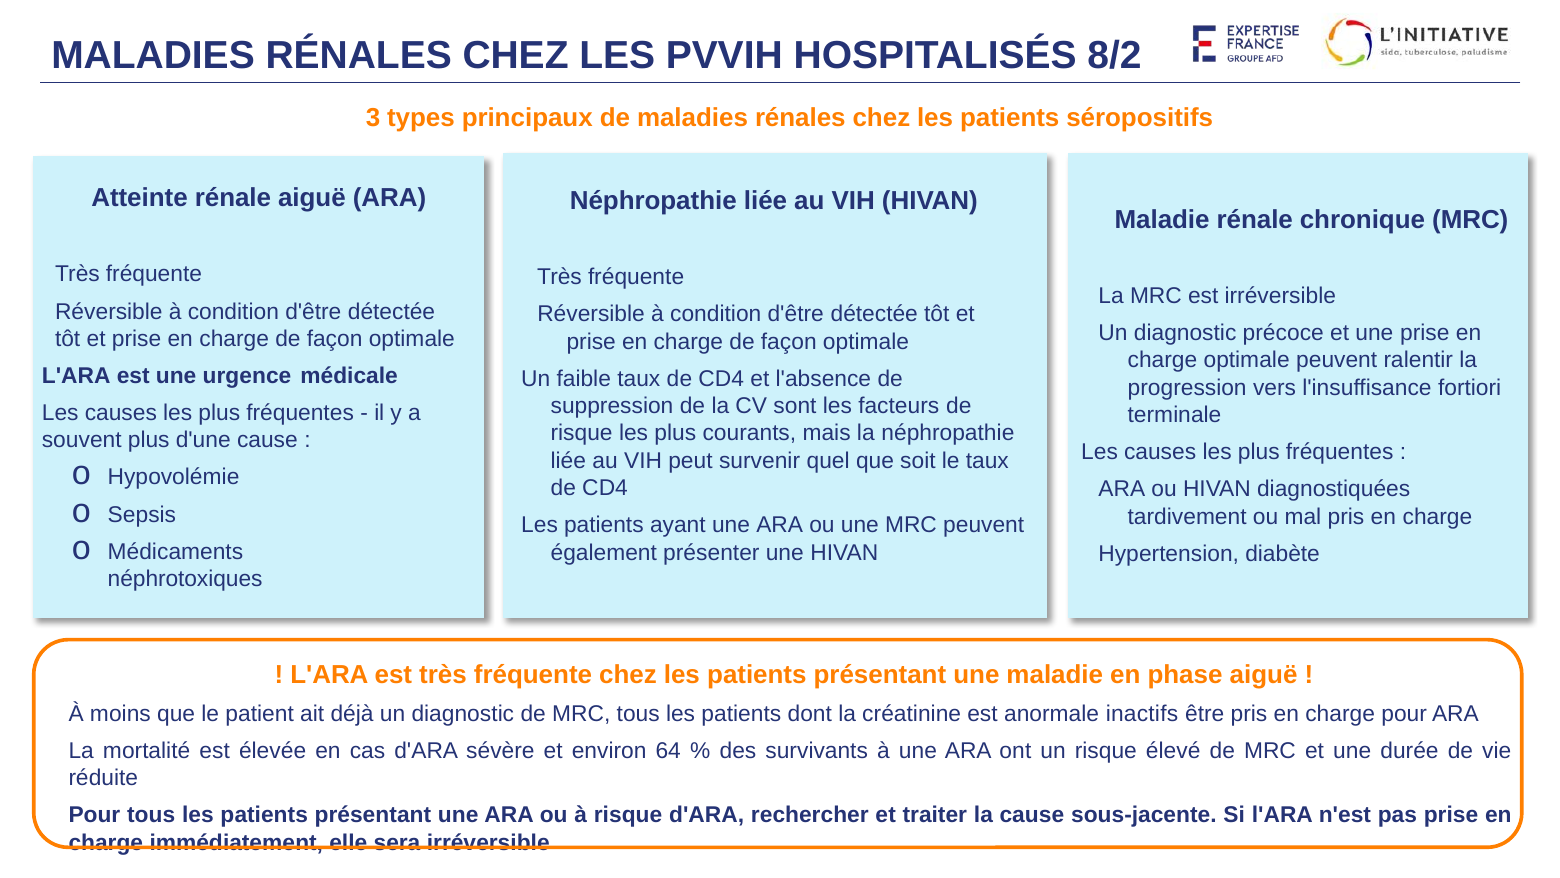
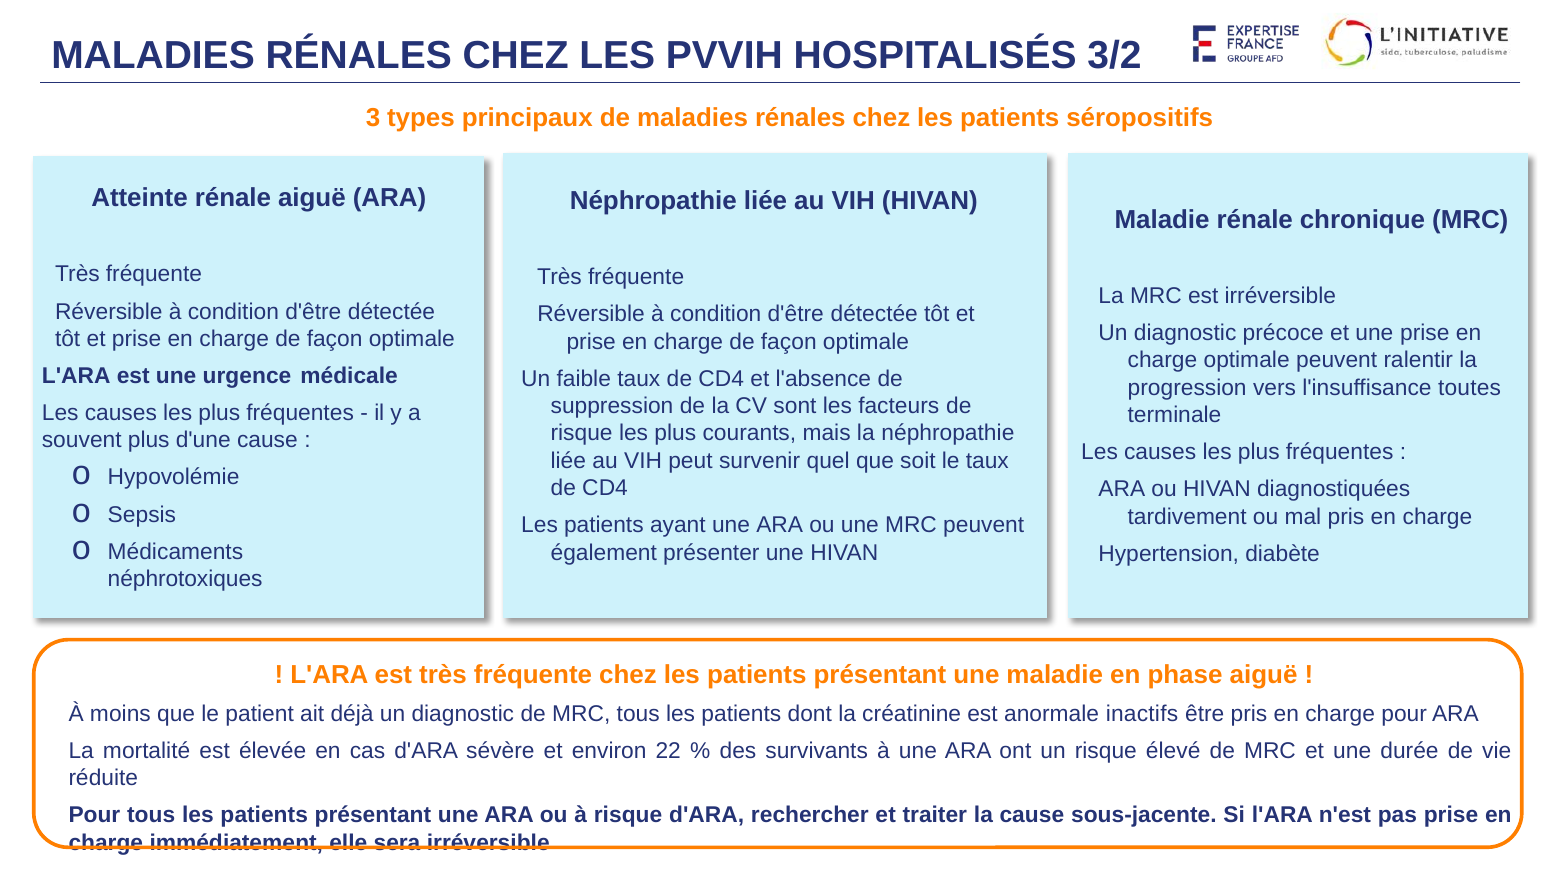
8/2: 8/2 -> 3/2 (1115, 55)
fortiori: fortiori -> toutes (1470, 388)
64: 64 -> 22 (668, 750)
